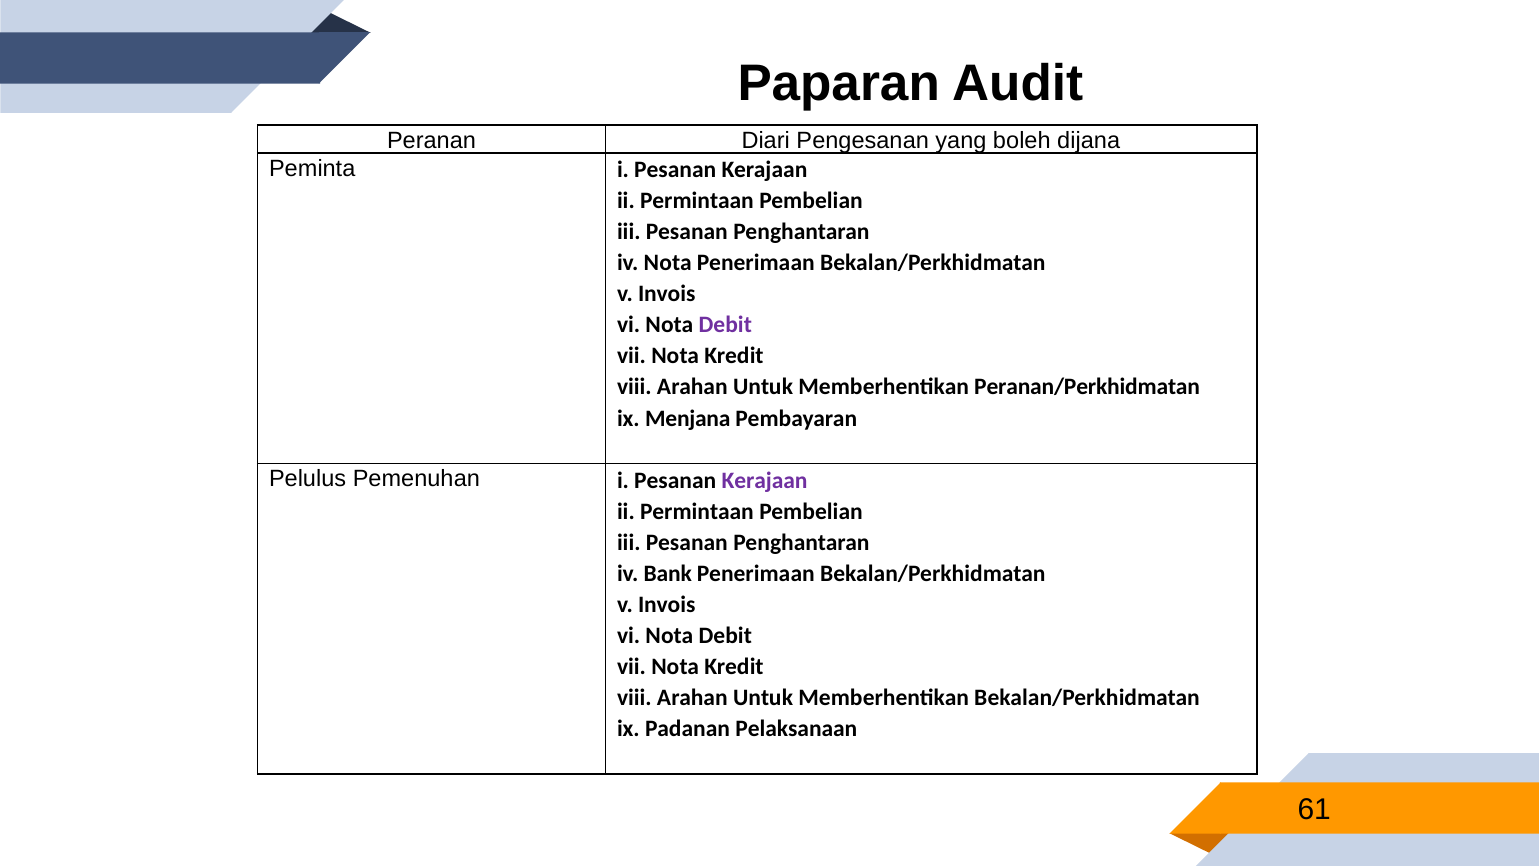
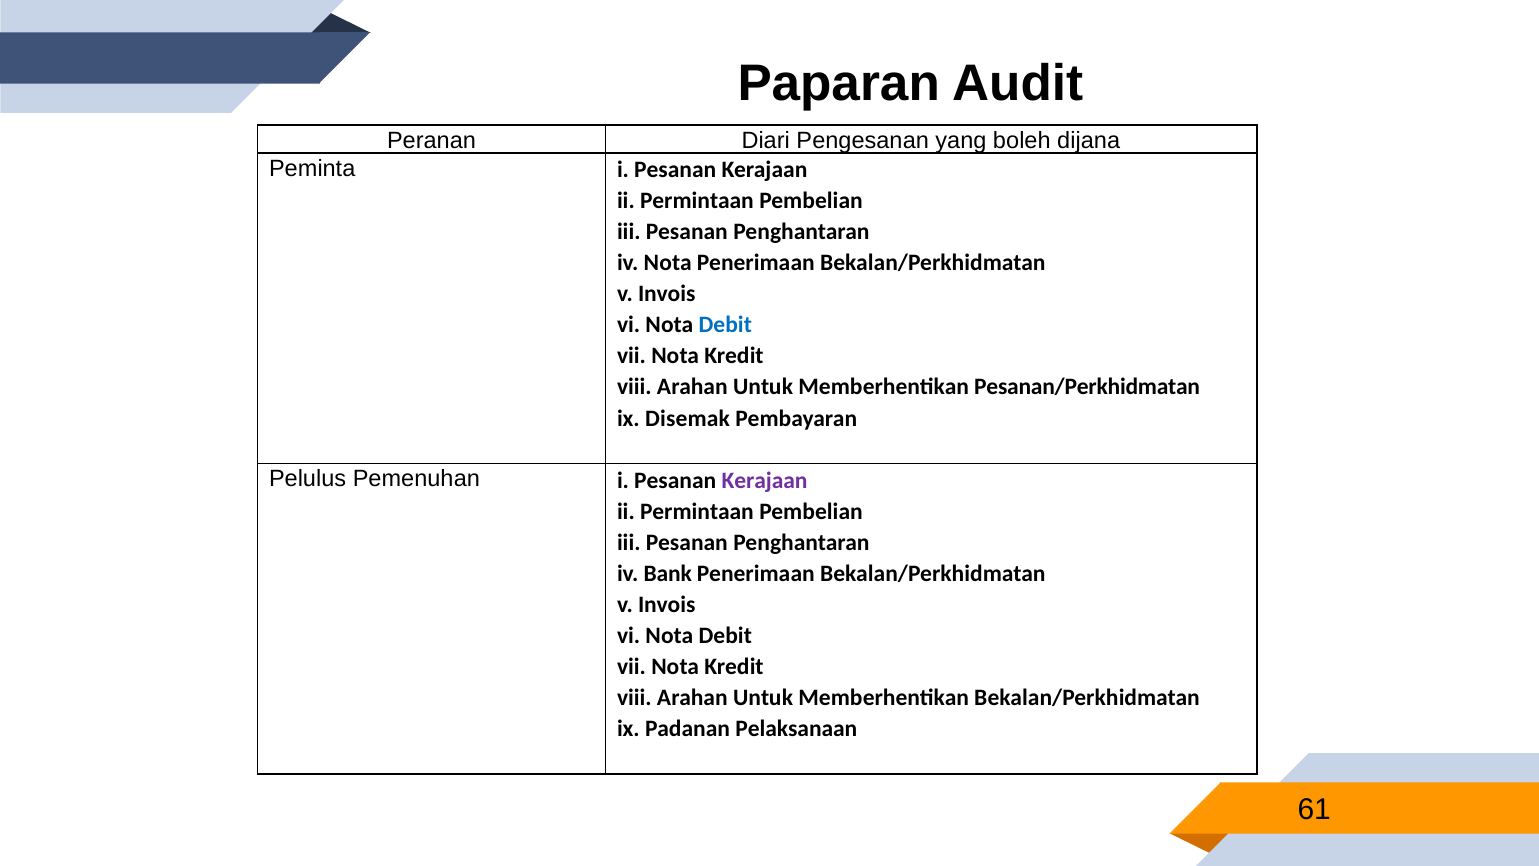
Debit colour: purple -> blue (725, 325)
Peranan/Perkhidmatan: Peranan/Perkhidmatan -> Pesanan/Perkhidmatan (1087, 387)
Menjana: Menjana -> Disemak (688, 418)
